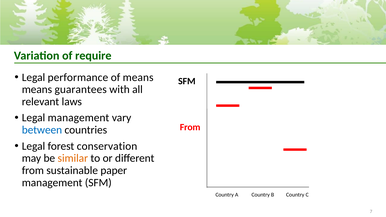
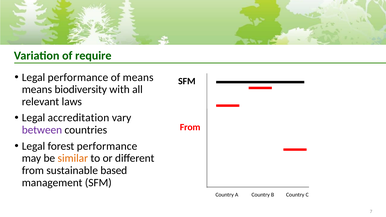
guarantees: guarantees -> biodiversity (81, 89)
Legal management: management -> accreditation (78, 118)
between colour: blue -> purple (42, 130)
forest conservation: conservation -> performance (107, 146)
paper: paper -> based (114, 171)
